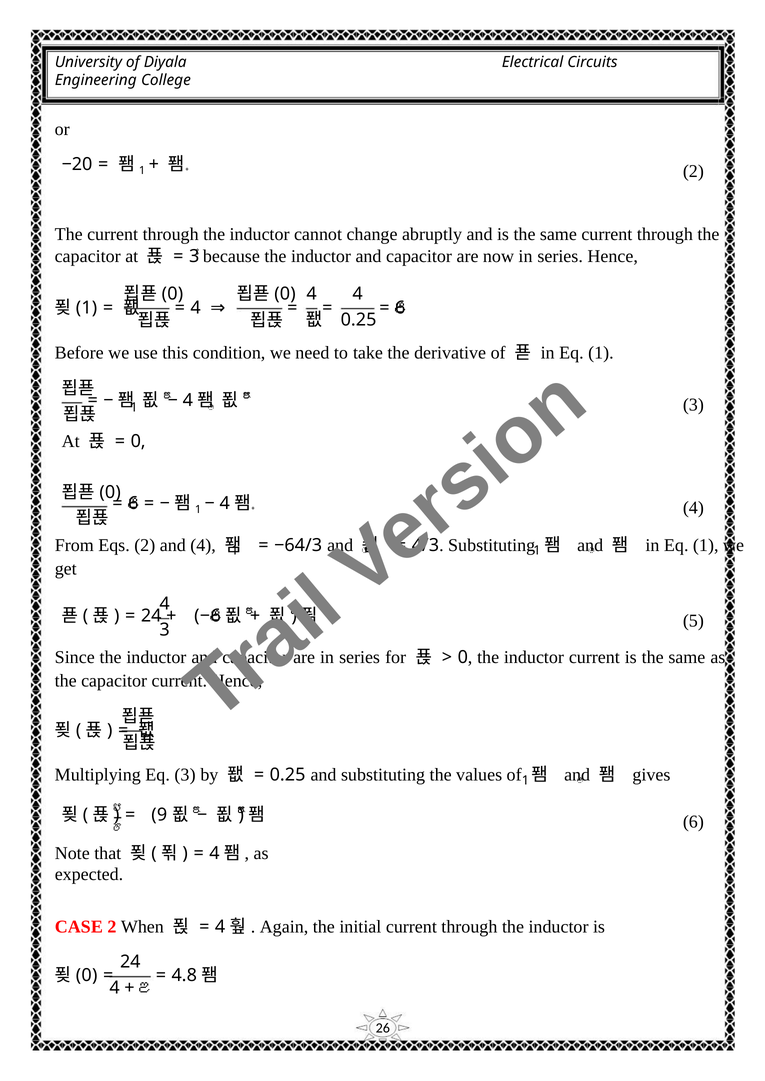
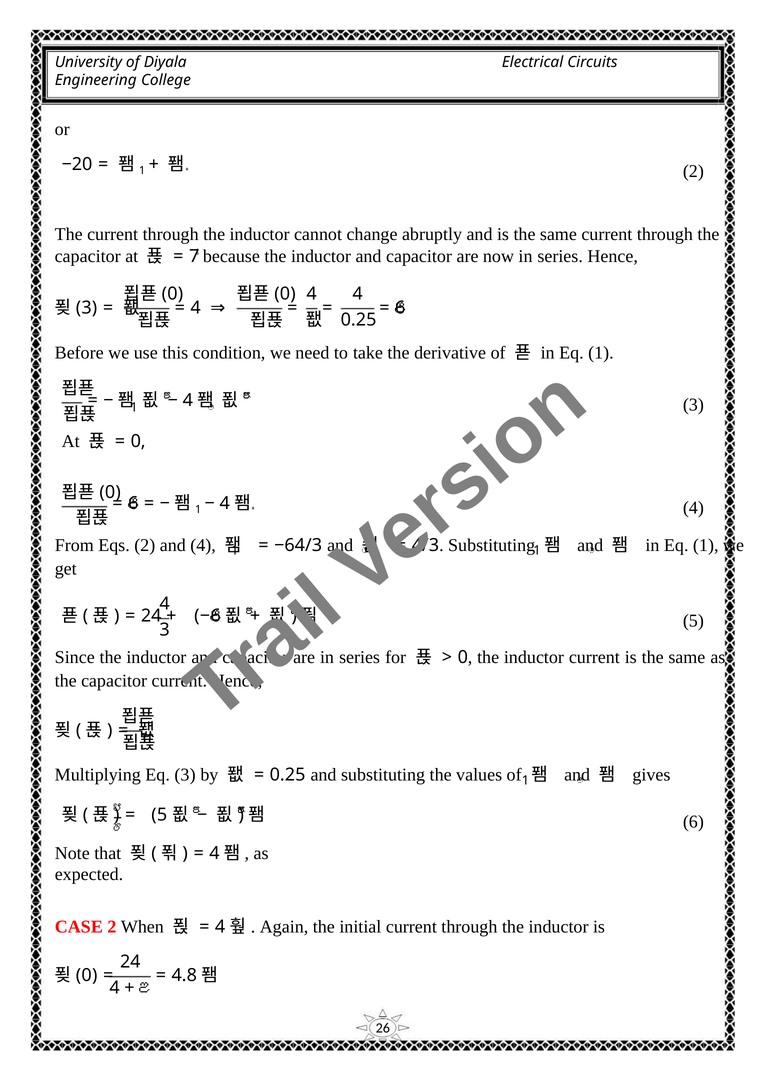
3: 3 -> 7 (194, 257)
1: 1 -> 3 (87, 308)
9: 9 -> 5 (159, 815)
